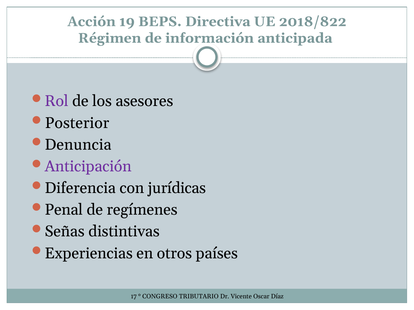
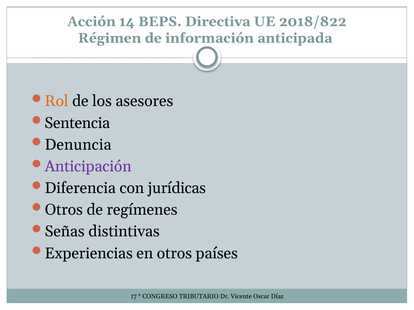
19: 19 -> 14 (127, 22)
Rol colour: purple -> orange (57, 101)
Posterior: Posterior -> Sentencia (77, 123)
Penal: Penal -> Otros (64, 210)
